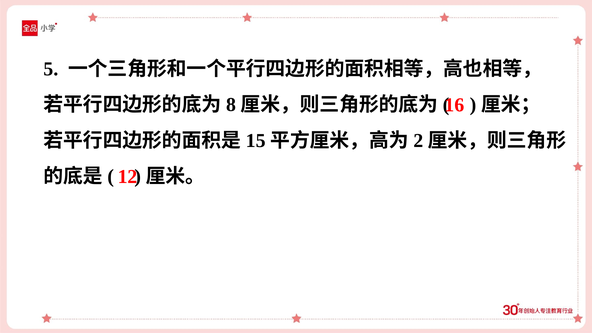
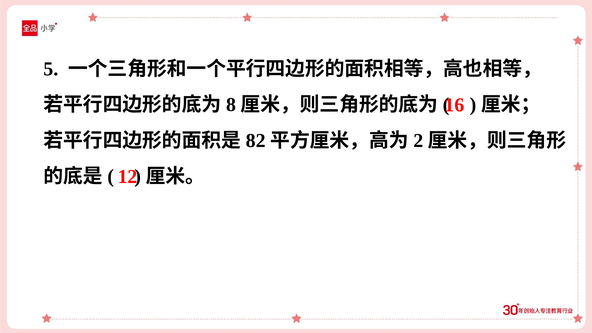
15: 15 -> 82 (256, 141)
